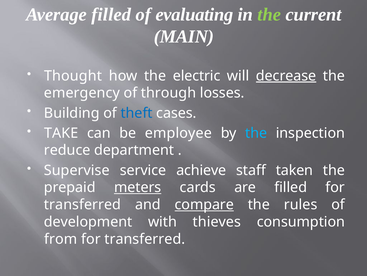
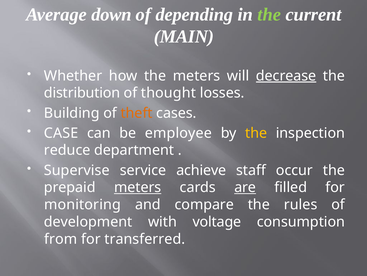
Average filled: filled -> down (111, 15)
evaluating: evaluating -> depending (194, 15)
Thought: Thought -> Whether (73, 76)
the electric: electric -> meters (197, 76)
emergency: emergency -> distribution (82, 93)
through: through -> thought (168, 93)
theft colour: blue -> orange (137, 113)
TAKE: TAKE -> CASE (61, 133)
the colour: light blue -> yellow (256, 133)
taken: taken -> occur (294, 170)
are underline: none -> present (245, 187)
transferred: transferred -> monitoring (82, 204)
compare underline: present -> none (204, 204)
thieves: thieves -> voltage (217, 221)
